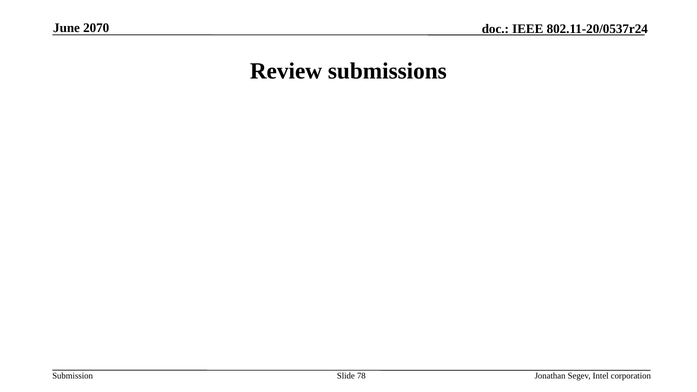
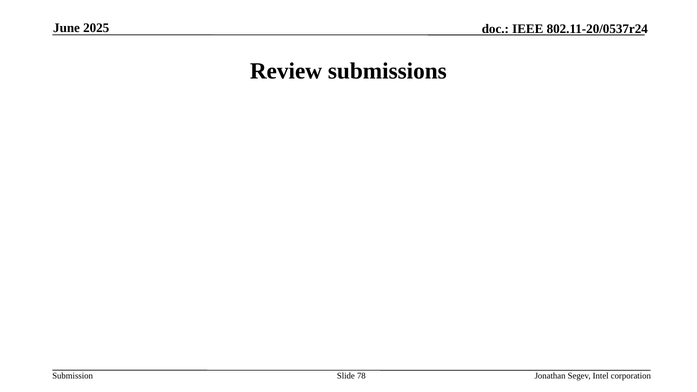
2070: 2070 -> 2025 (96, 28)
